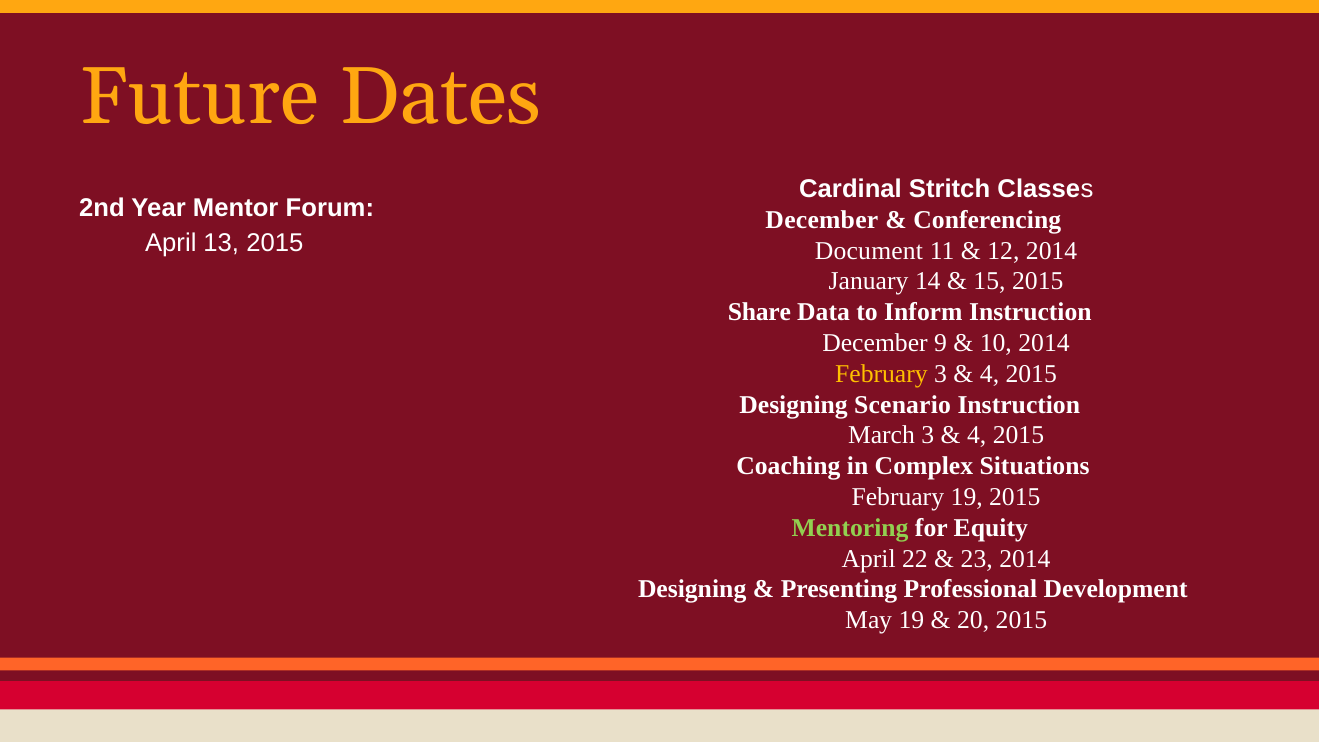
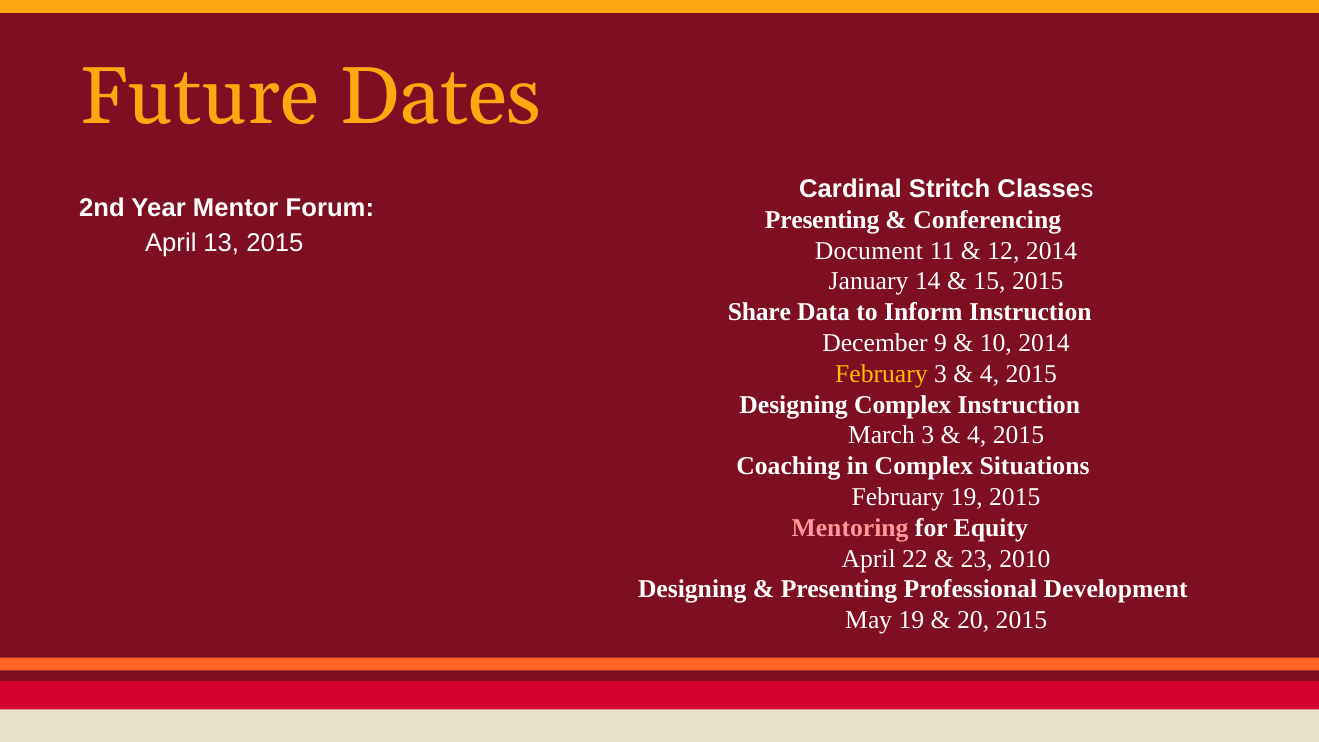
December: December -> Presenting (822, 220)
Designing Scenario: Scenario -> Complex (903, 405)
Mentoring colour: light green -> pink (850, 528)
23 2014: 2014 -> 2010 (1025, 559)
